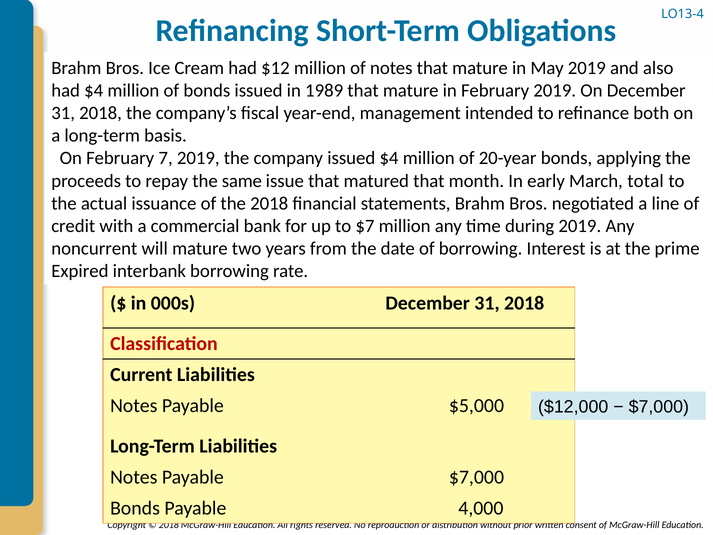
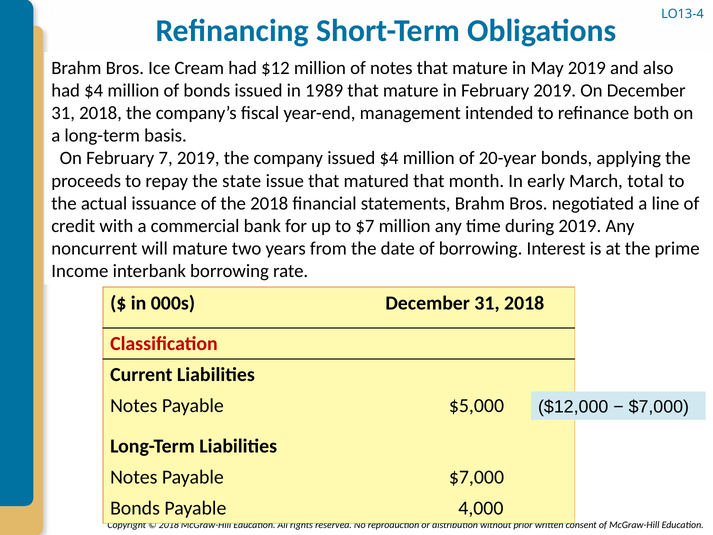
same: same -> state (242, 181)
Expired: Expired -> Income (80, 271)
